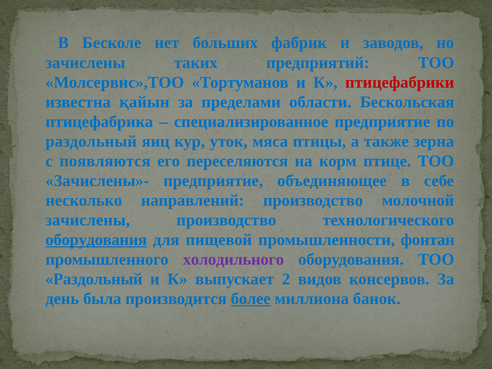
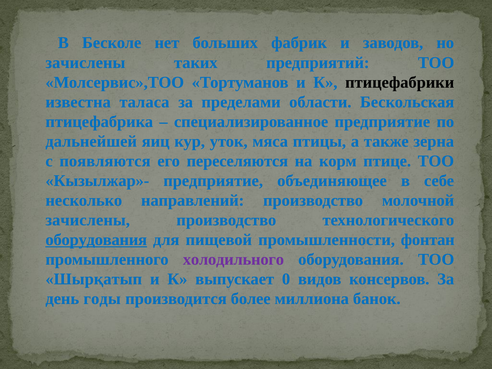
птицефабрики colour: red -> black (400, 82)
қайын: қайын -> таласа (144, 102)
раздольный: раздольный -> дальнейшей (91, 141)
Зачислены»-: Зачислены»- -> Кызылжар»- (97, 181)
Раздольный: Раздольный -> Шырқатып (94, 279)
2: 2 -> 0 (286, 279)
была: была -> годы (102, 299)
более underline: present -> none (251, 299)
